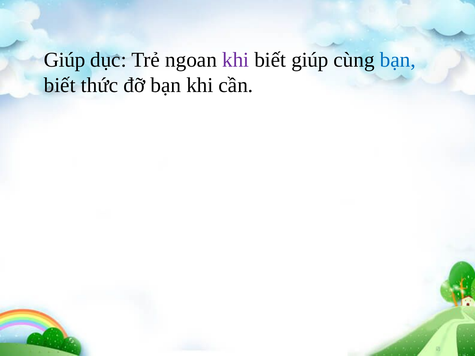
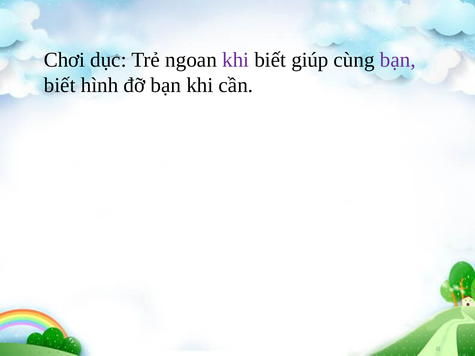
Giúp: Giúp -> Chơi (64, 60)
bạn colour: blue -> purple (398, 60)
thức: thức -> hình (100, 85)
